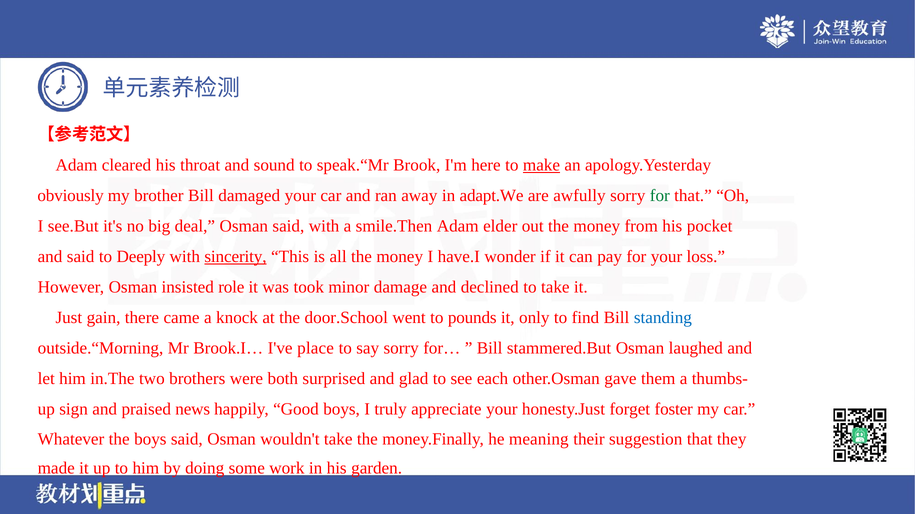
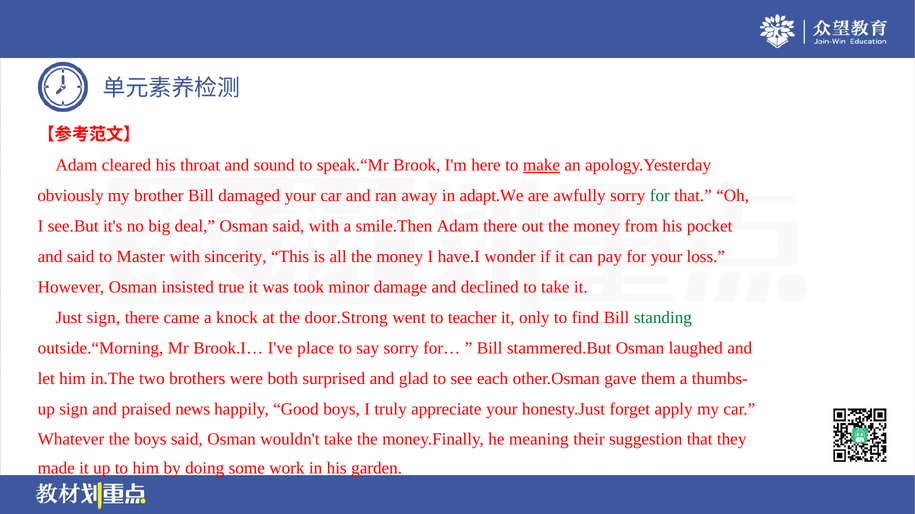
Adam elder: elder -> there (500, 226)
Deeply: Deeply -> Master (141, 257)
sincerity underline: present -> none (236, 257)
role: role -> true (231, 287)
Just gain: gain -> sign (103, 318)
door.School: door.School -> door.Strong (346, 318)
pounds: pounds -> teacher (472, 318)
standing colour: blue -> green (663, 318)
foster: foster -> apply (674, 409)
